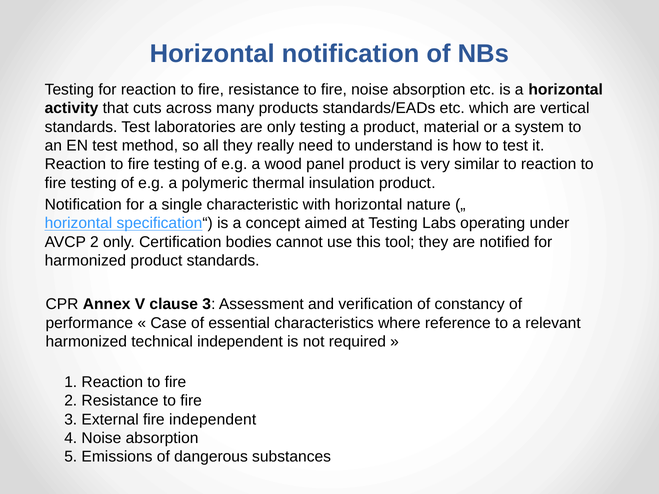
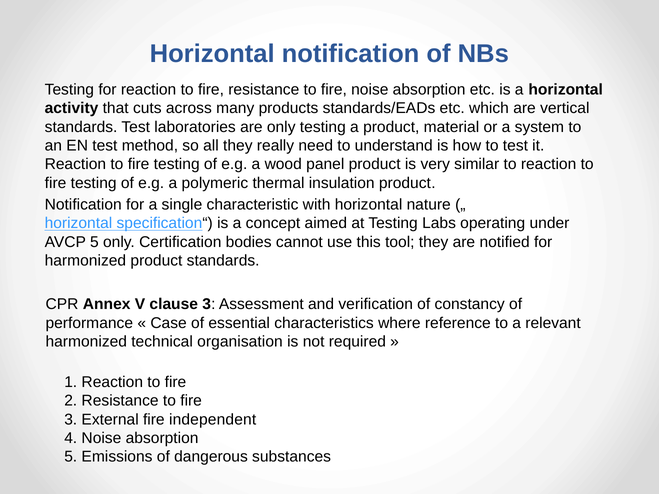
AVCP 2: 2 -> 5 (94, 242)
technical independent: independent -> organisation (240, 342)
